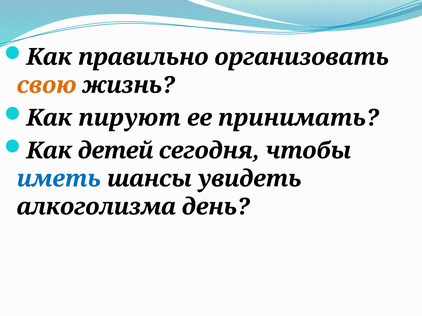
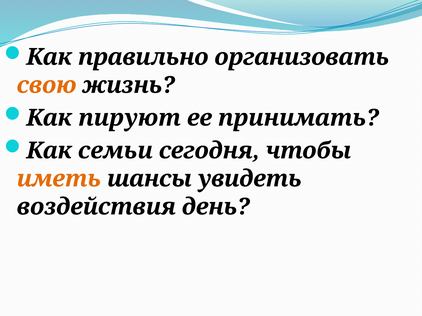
детей: детей -> семьи (115, 151)
иметь colour: blue -> orange (59, 179)
алкоголизма: алкоголизма -> воздействия (96, 207)
